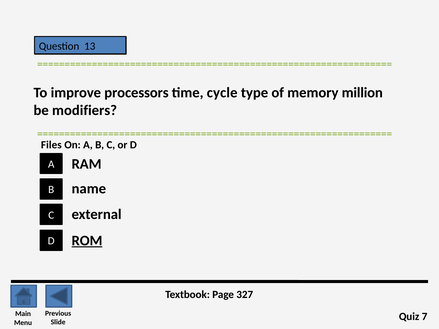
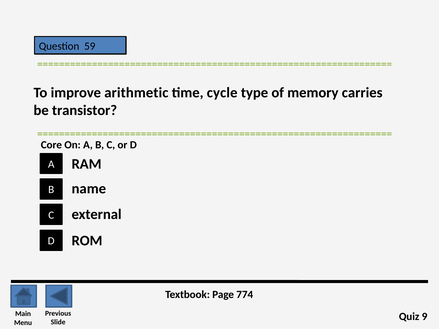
13: 13 -> 59 (90, 46)
processors: processors -> arithmetic (136, 93)
million: million -> carries (362, 93)
modifiers: modifiers -> transistor (85, 110)
Files: Files -> Core (51, 145)
ROM underline: present -> none (87, 241)
327: 327 -> 774 (245, 295)
7: 7 -> 9 (425, 317)
